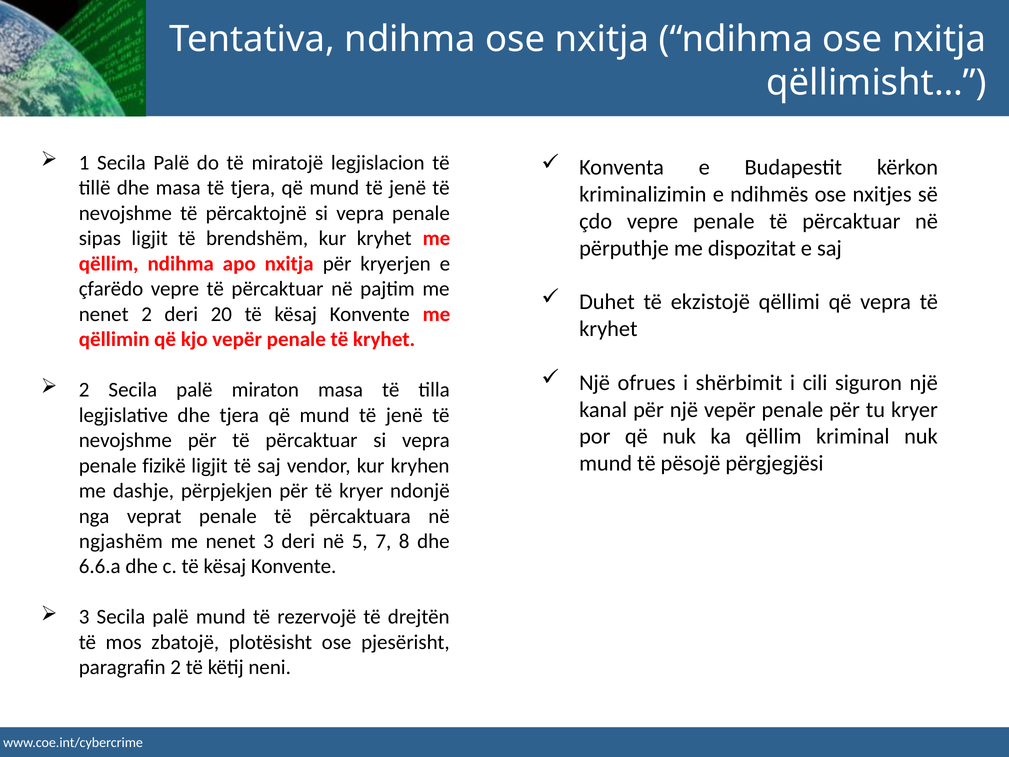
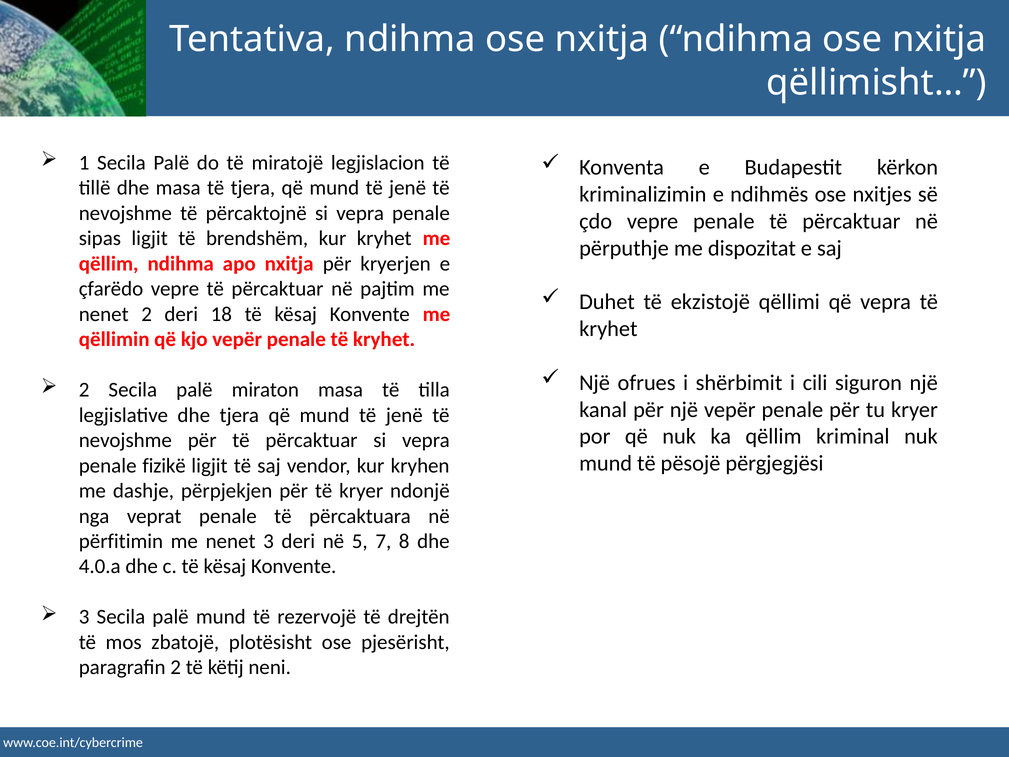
20: 20 -> 18 (221, 314)
ngjashëm: ngjashëm -> përfitimin (121, 541)
6.6.a: 6.6.a -> 4.0.a (100, 566)
